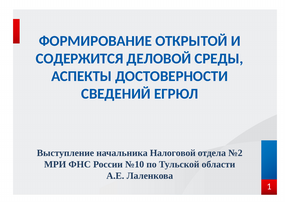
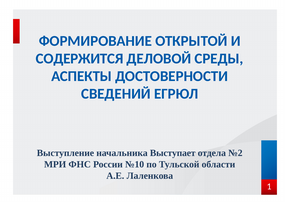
Налоговой: Налоговой -> Выступает (173, 153)
